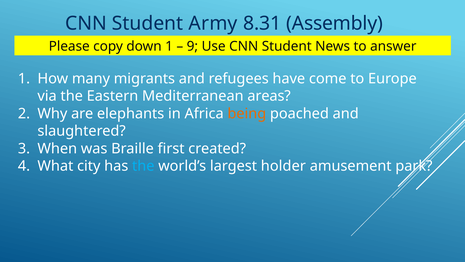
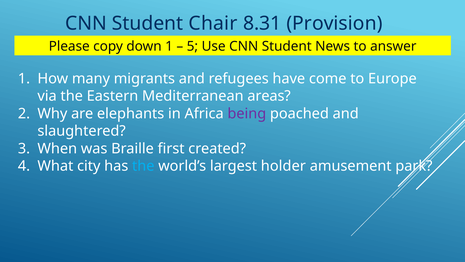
Army: Army -> Chair (213, 23)
Assembly: Assembly -> Provision (334, 23)
9: 9 -> 5 (192, 46)
being colour: orange -> purple (247, 113)
